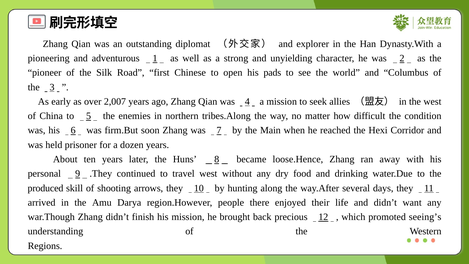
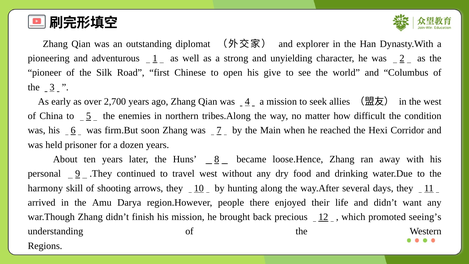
pads: pads -> give (272, 73)
2,007: 2,007 -> 2,700 (115, 102)
produced: produced -> harmony (45, 188)
